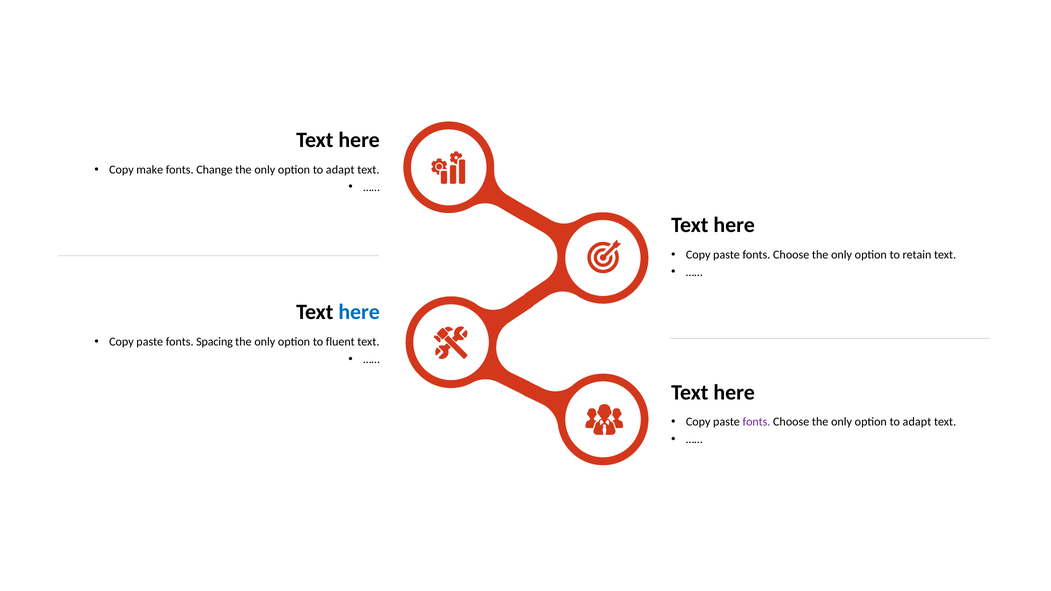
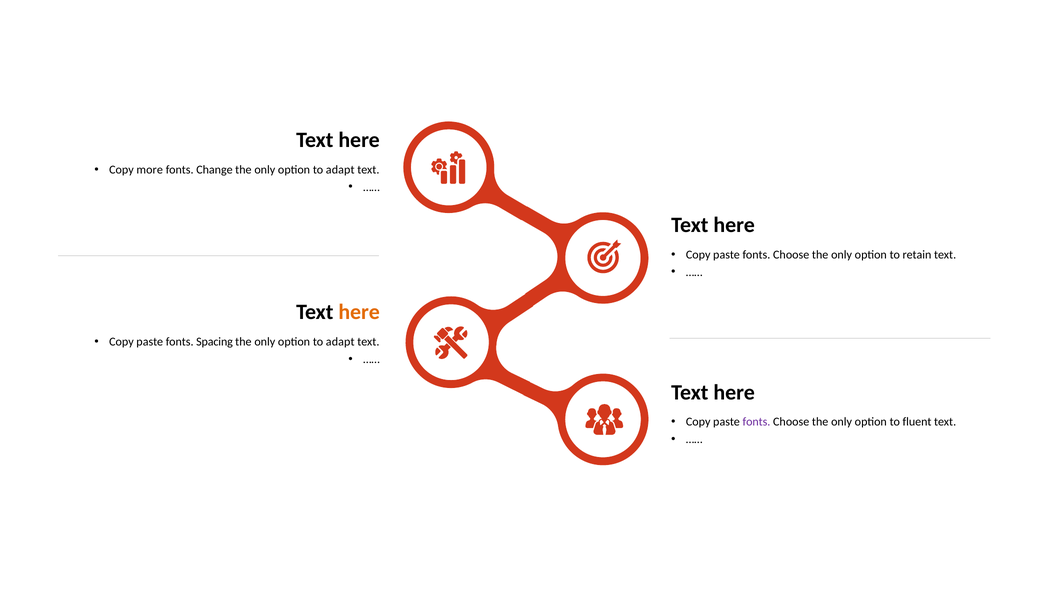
make: make -> more (150, 170)
here colour: blue -> orange (359, 312)
fluent: fluent -> adapt (340, 342)
adapt: adapt -> fluent (917, 422)
